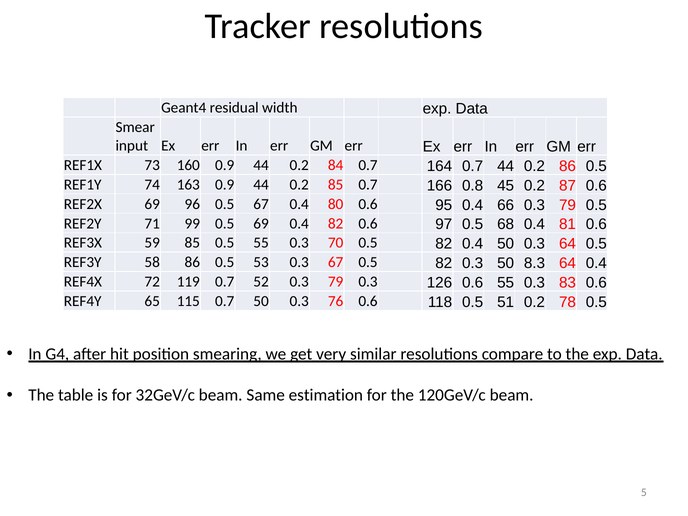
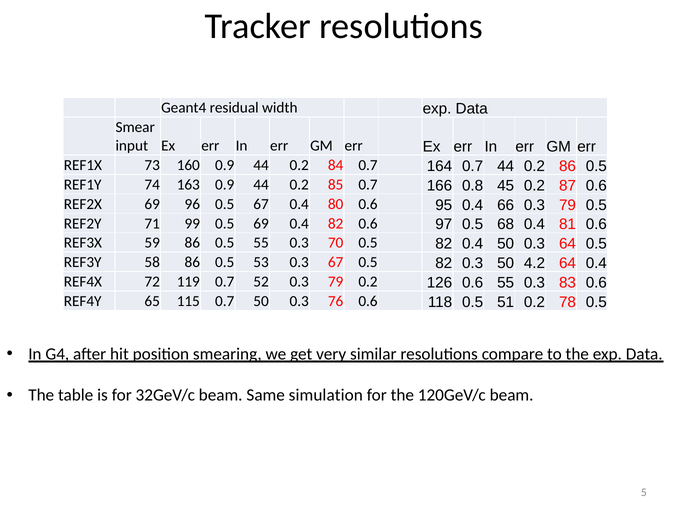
59 85: 85 -> 86 (192, 243)
8.3: 8.3 -> 4.2 (534, 263)
79 0.3: 0.3 -> 0.2 (368, 282)
estimation: estimation -> simulation (326, 395)
